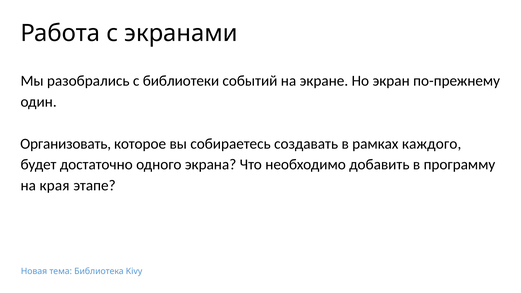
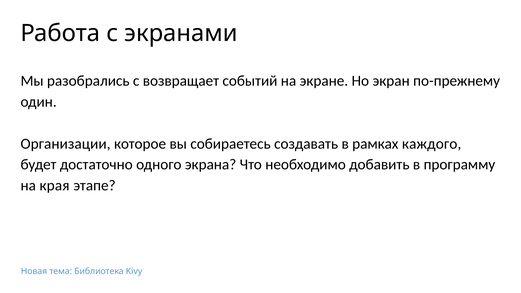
библиотеки: библиотеки -> возвращает (181, 81)
Организовать: Организовать -> Организации (66, 144)
